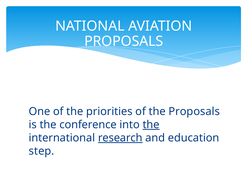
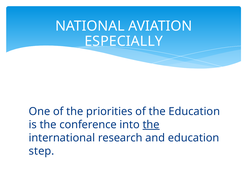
PROPOSALS: PROPOSALS -> ESPECIALLY (124, 41)
the Proposals: Proposals -> Education (194, 111)
research underline: present -> none (120, 137)
